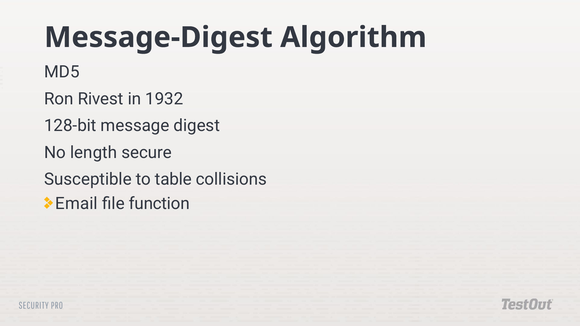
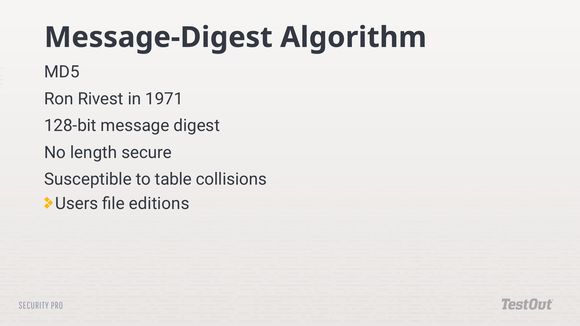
1932: 1932 -> 1971 (164, 99)
Email: Email -> Users (77, 204)
function: function -> editions (159, 204)
